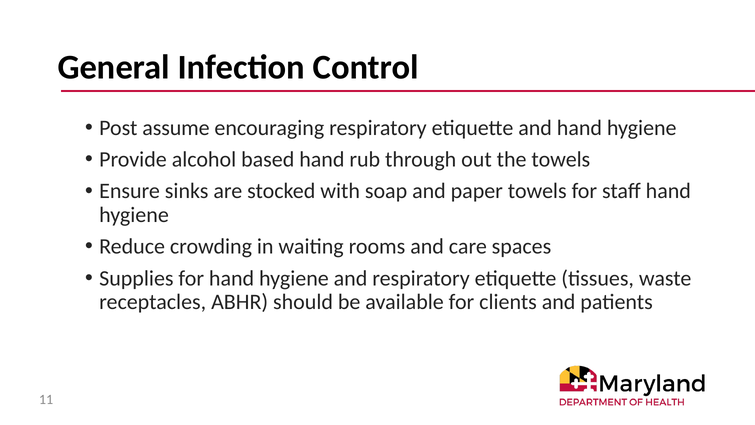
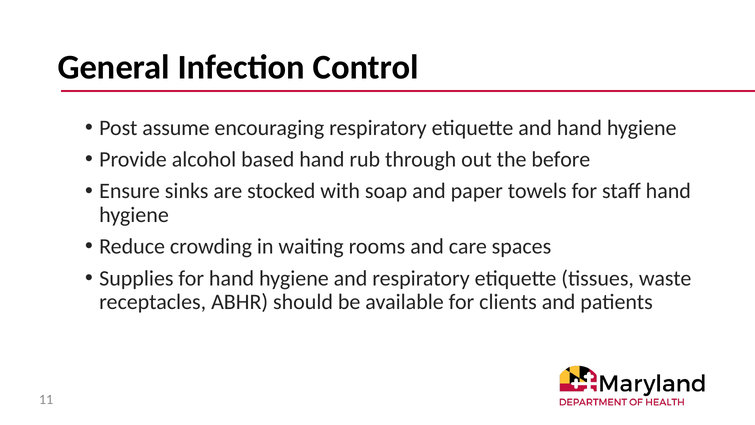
the towels: towels -> before (561, 159)
